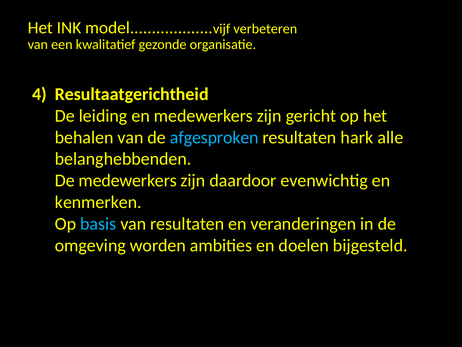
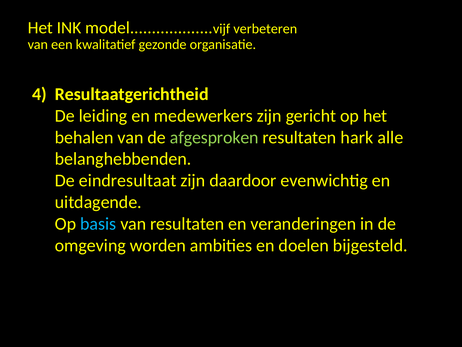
afgesproken colour: light blue -> light green (214, 137)
De medewerkers: medewerkers -> eindresultaat (128, 180)
kenmerken: kenmerken -> uitdagende (98, 202)
